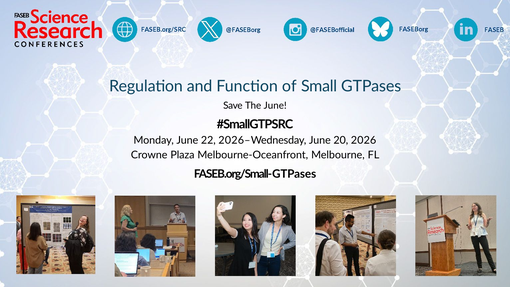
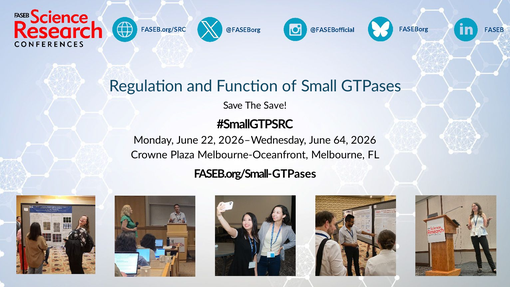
The June: June -> Save (275, 106)
20: 20 -> 64 (341, 140)
